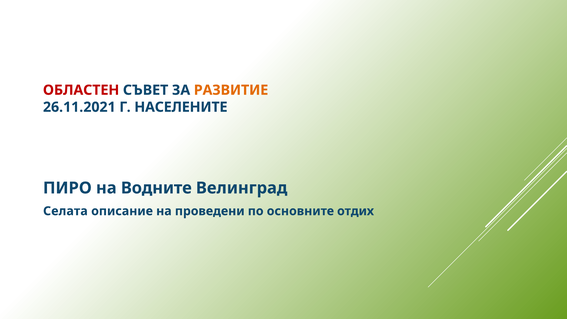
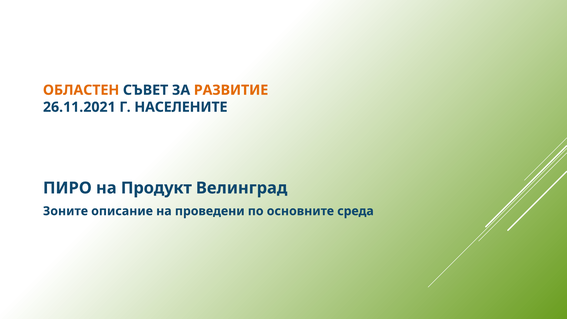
ОБЛАСТЕН colour: red -> orange (81, 90)
Водните: Водните -> Продукт (156, 188)
Селата: Селата -> Зоните (65, 211)
отдих: отдих -> среда (355, 211)
